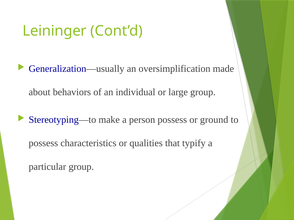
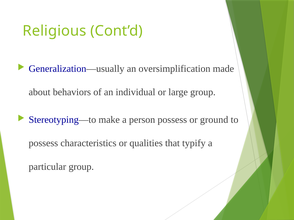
Leininger: Leininger -> Religious (54, 31)
